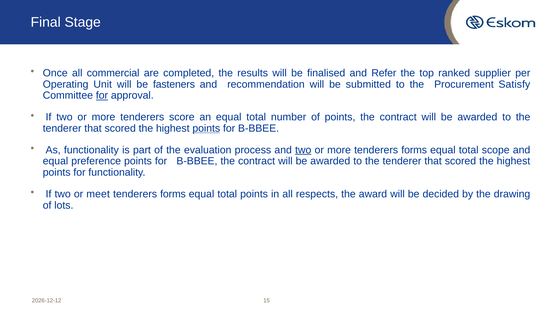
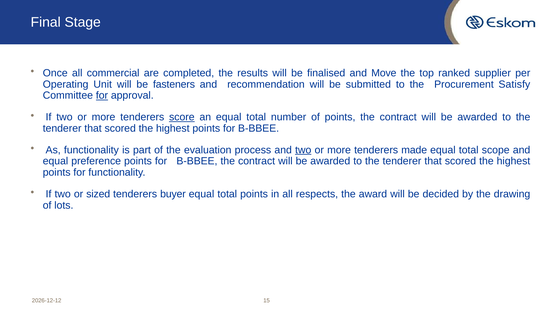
Refer: Refer -> Move (384, 73)
score underline: none -> present (182, 117)
points underline: present -> none (206, 128)
more tenderers forms: forms -> made (414, 150)
meet: meet -> sized (98, 194)
forms: forms -> buyer (173, 194)
